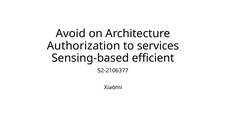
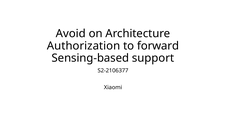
services: services -> forward (158, 46)
efficient: efficient -> support (153, 58)
